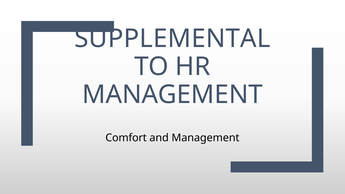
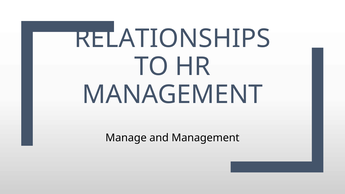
SUPPLEMENTAL: SUPPLEMENTAL -> RELATIONSHIPS (172, 39)
Comfort: Comfort -> Manage (126, 138)
